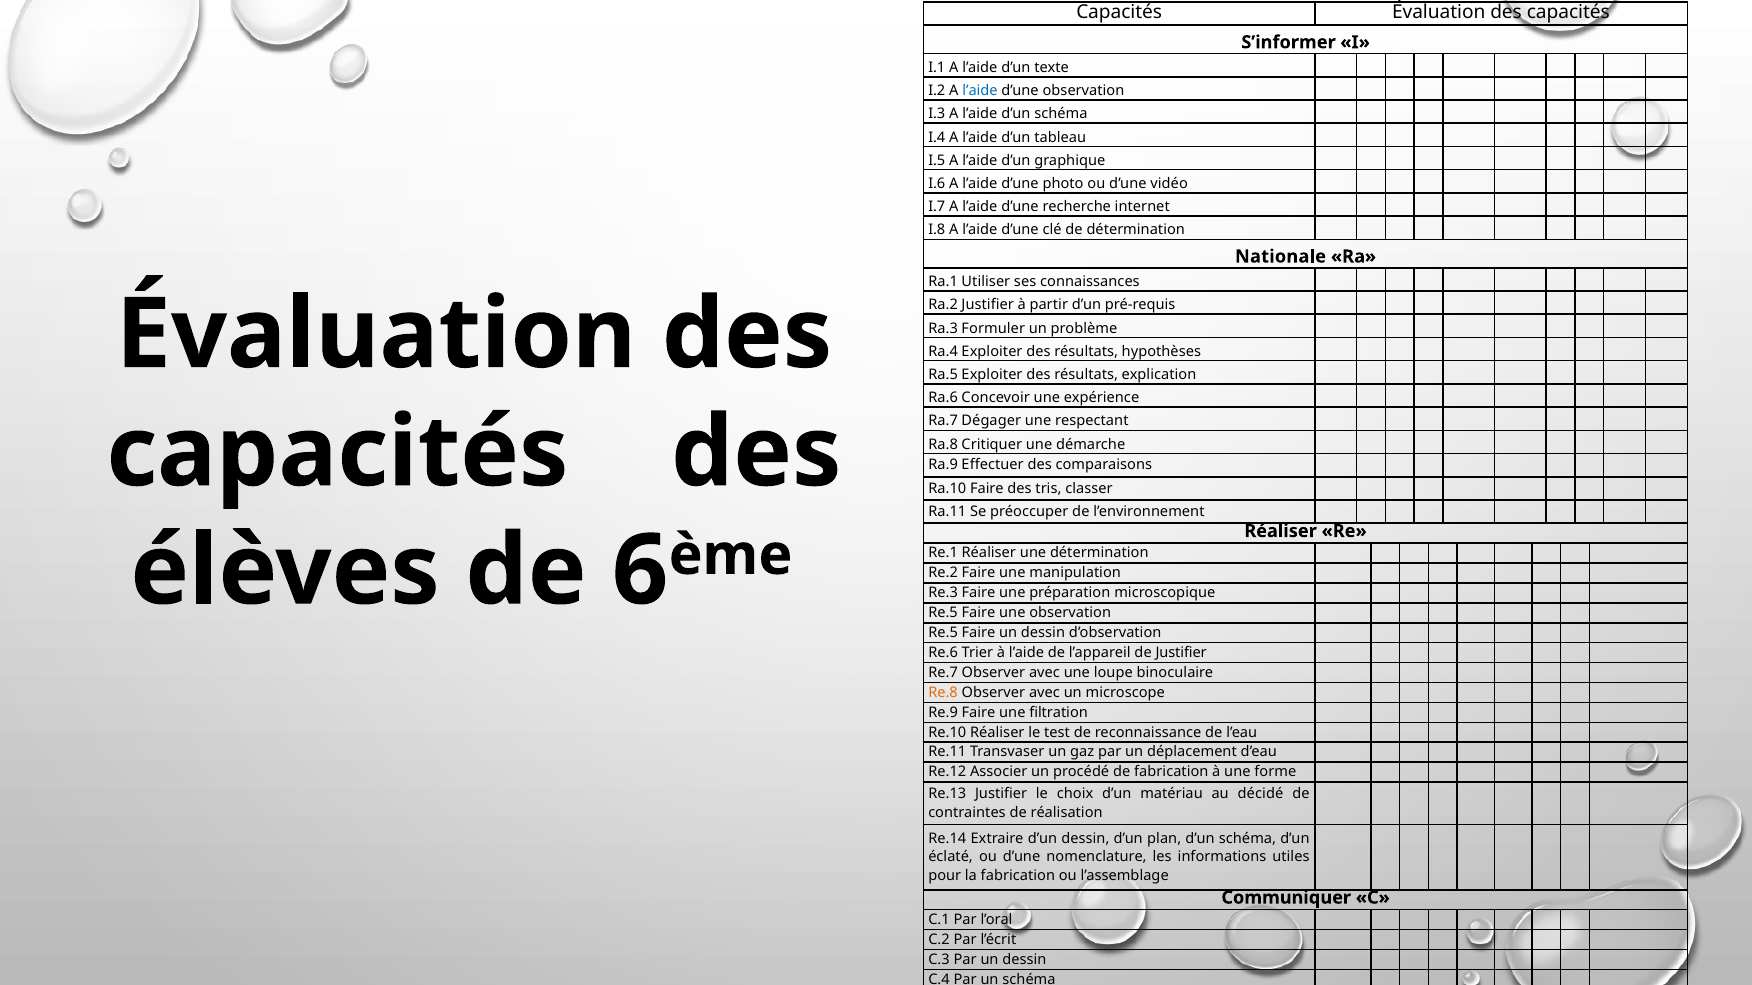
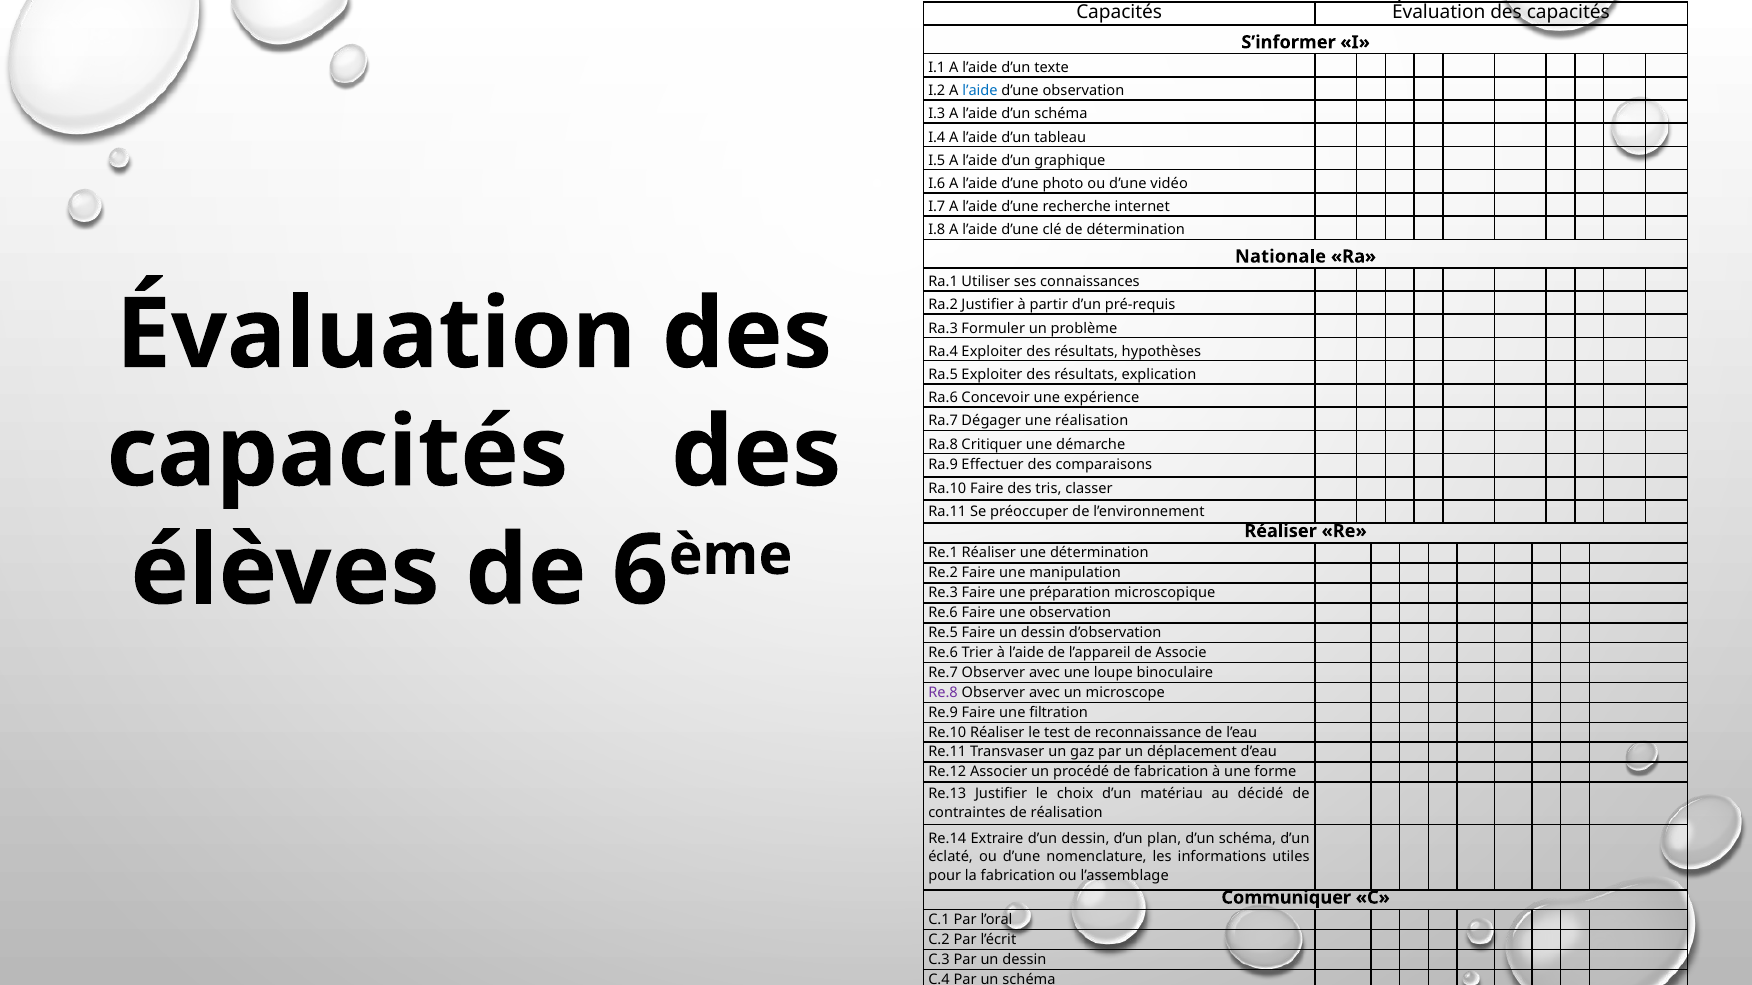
une respectant: respectant -> réalisation (1092, 421)
Re.5: Re.5 -> Re.6 (943, 613)
de Justifier: Justifier -> Associe (1181, 653)
Re.8 colour: orange -> purple (943, 693)
